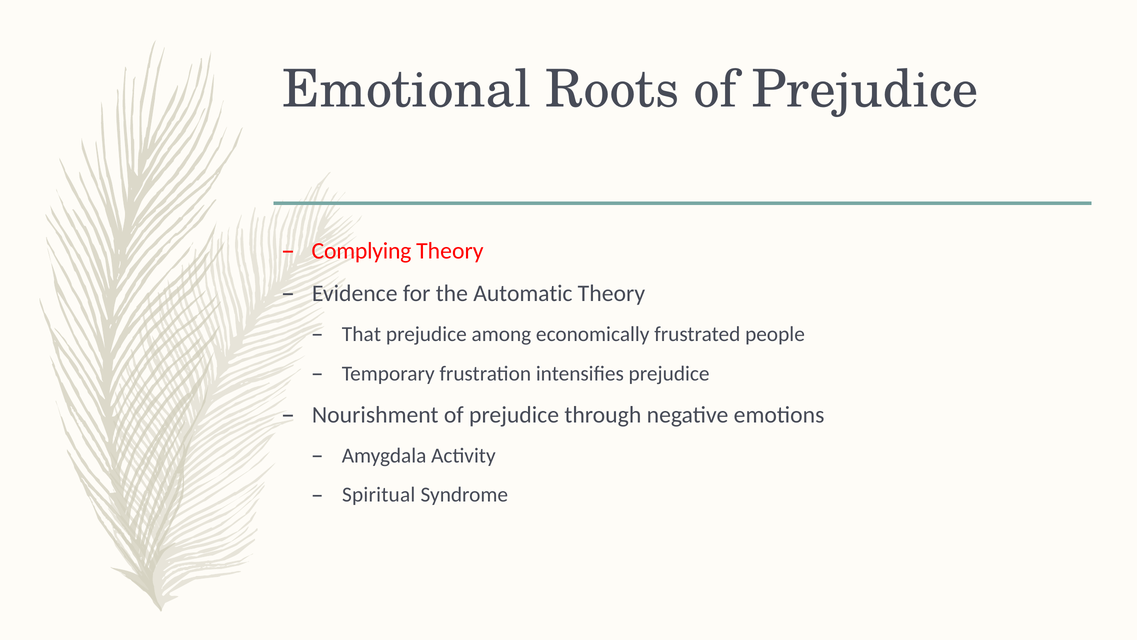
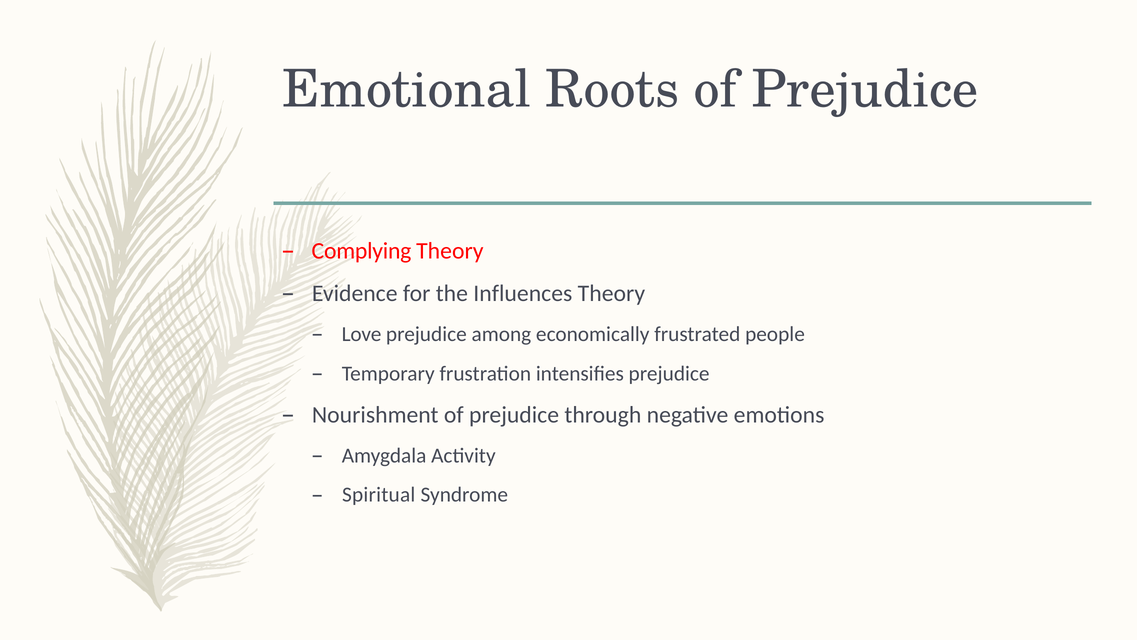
Automatic: Automatic -> Influences (523, 293)
That: That -> Love (362, 334)
